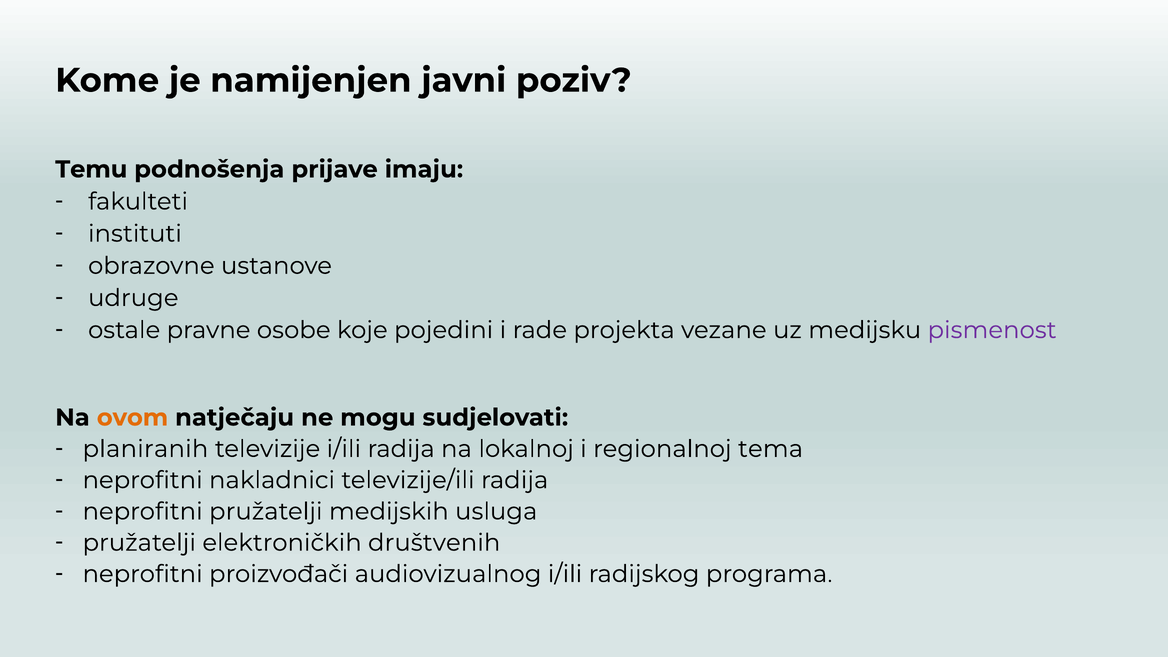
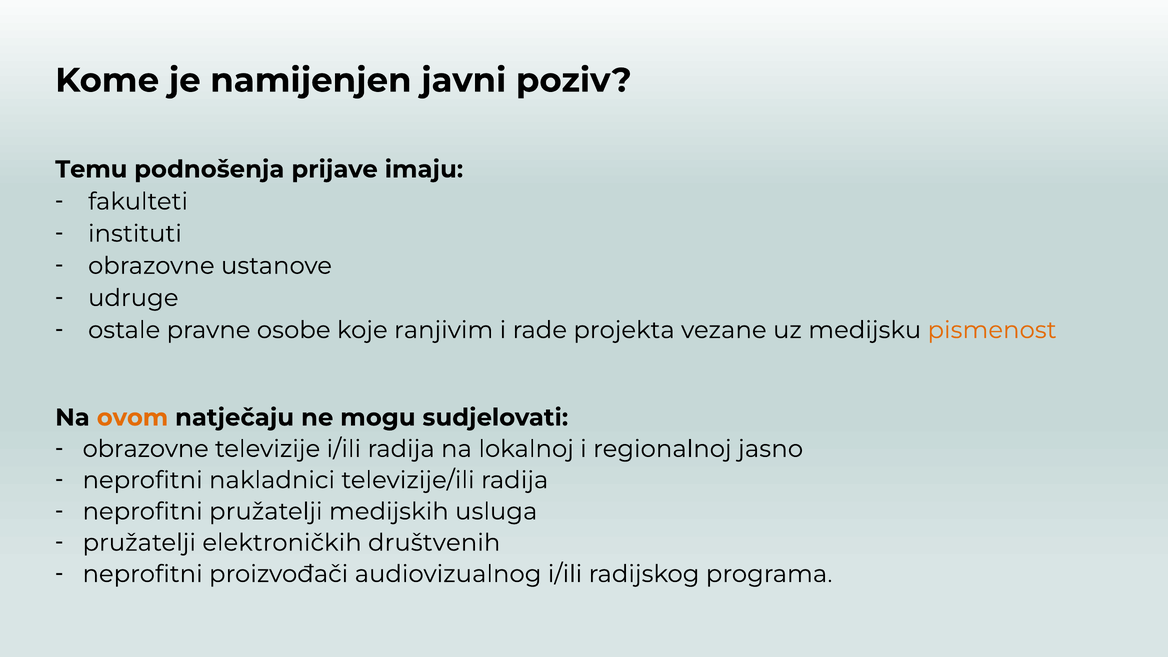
pojedini: pojedini -> ranjivim (444, 330)
pismenost colour: purple -> orange (992, 330)
planiranih: planiranih -> obrazovne (146, 449)
tema: tema -> jasno (771, 449)
